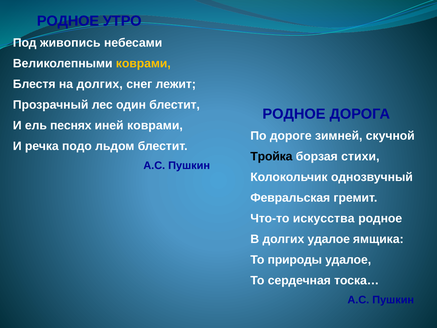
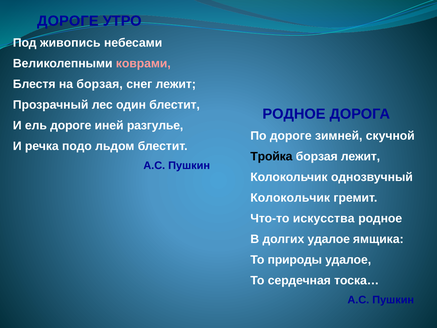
РОДНОЕ: РОДНОЕ -> ДОРОГЕ (68, 21)
коврами colour: yellow -> pink (143, 64)
на долгих: долгих -> борзая (100, 84)
ель песнях: песнях -> дороге (71, 125)
иней коврами: коврами -> разгулье (155, 125)
борзая стихи: стихи -> лежит (360, 156)
Февральская: Февральская -> Колокольчик (290, 198)
